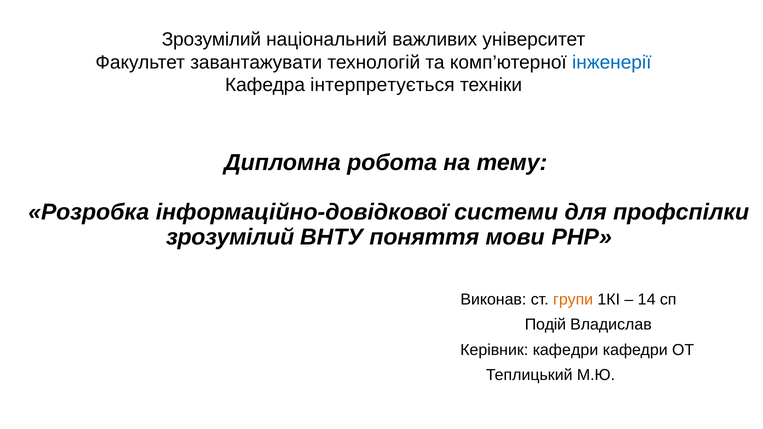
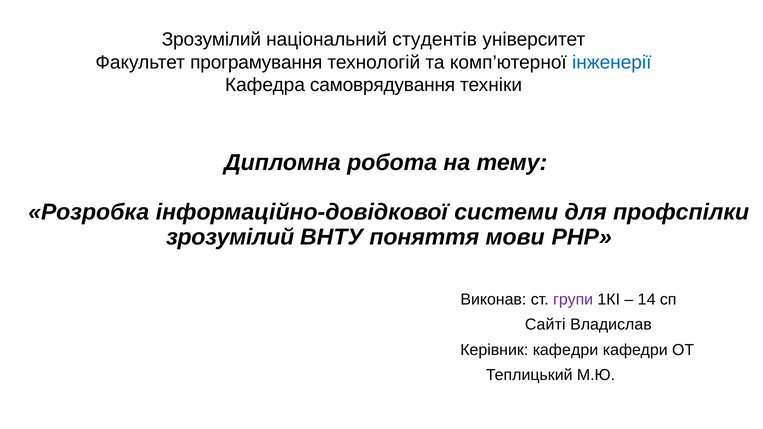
важливих: важливих -> студентів (435, 39)
завантажувати: завантажувати -> програмування (256, 62)
інтерпретується: інтерпретується -> самоврядування (383, 85)
групи colour: orange -> purple (573, 300)
Подій: Подій -> Сайті (545, 325)
